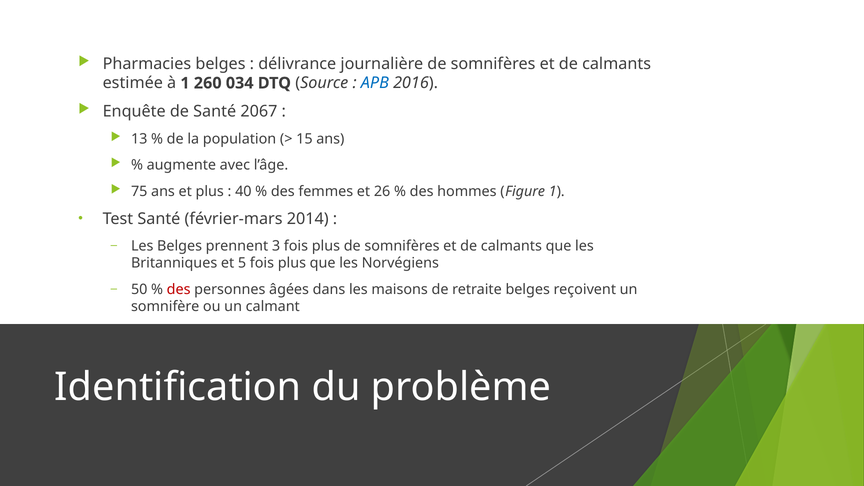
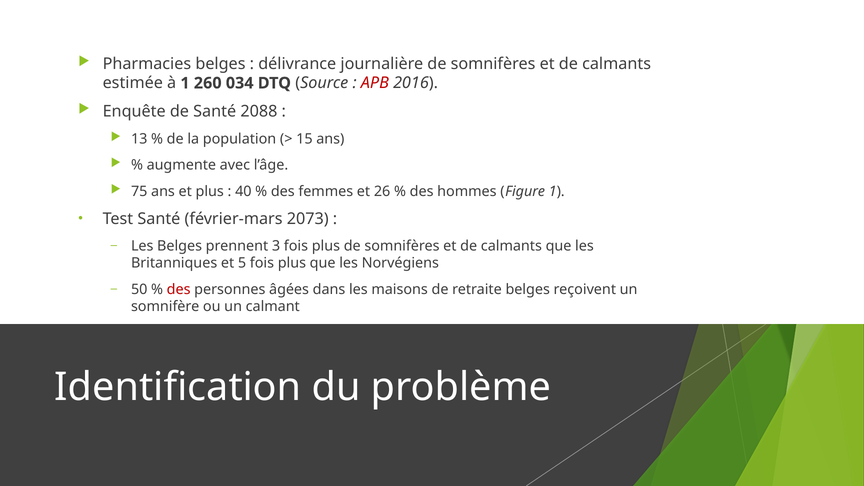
APB colour: blue -> red (375, 83)
2067: 2067 -> 2088 (259, 112)
2014: 2014 -> 2073 (308, 219)
